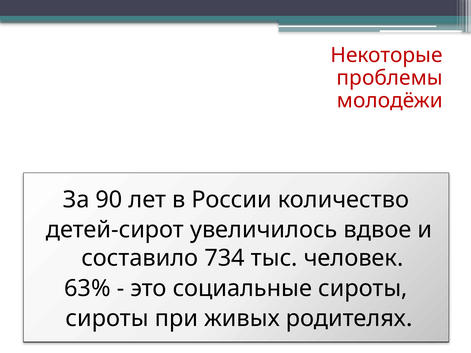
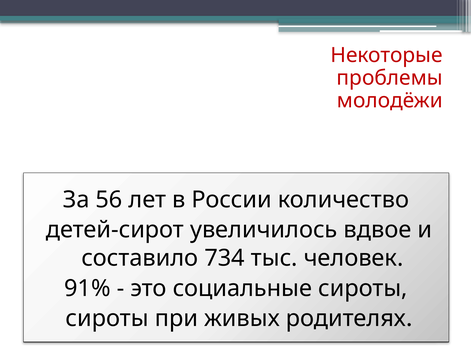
90: 90 -> 56 (109, 200)
63%: 63% -> 91% (87, 288)
